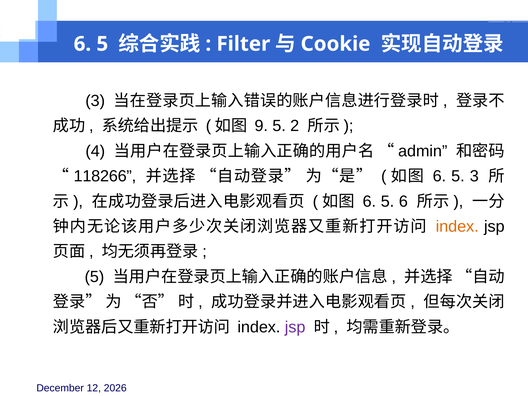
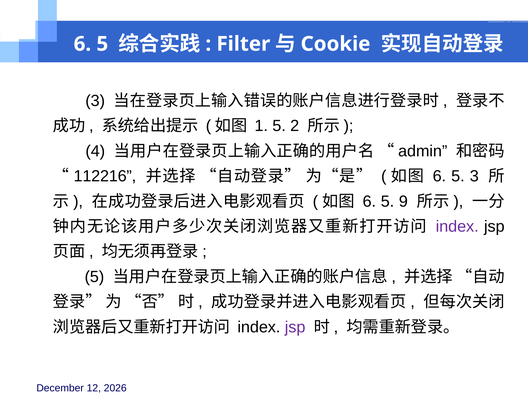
9: 9 -> 1 (261, 126)
118266: 118266 -> 112216 (105, 176)
5 6: 6 -> 9 (403, 201)
index colour: orange -> purple (457, 226)
